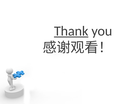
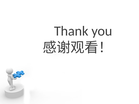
Thank underline: present -> none (71, 31)
